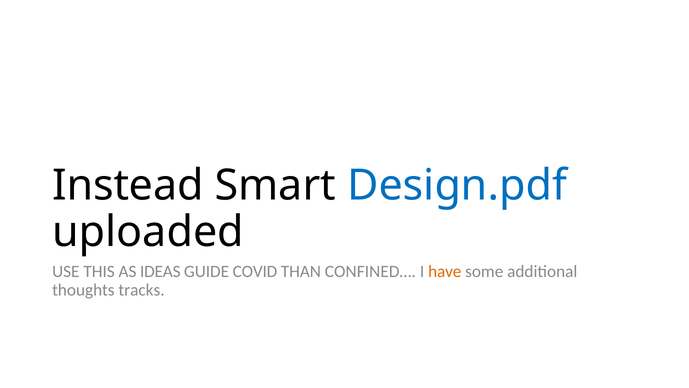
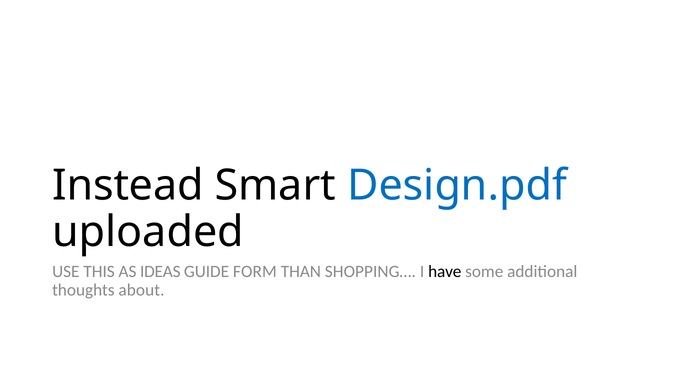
COVID: COVID -> FORM (255, 271)
CONFINED…: CONFINED… -> SHOPPING… (370, 271)
have colour: orange -> black (445, 271)
tracks: tracks -> about (141, 290)
